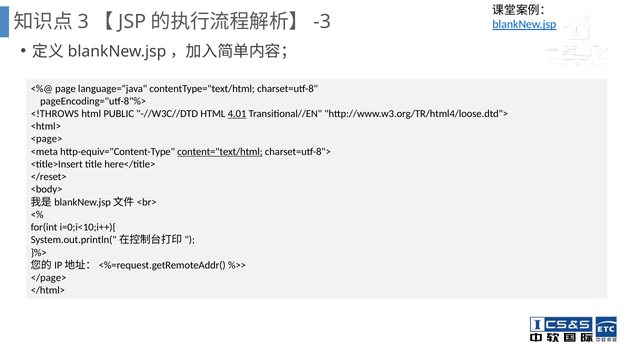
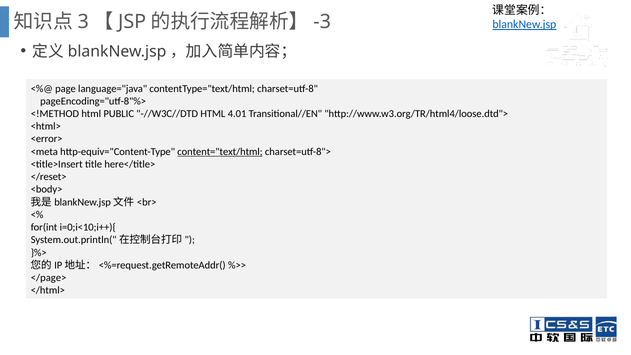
<!THROWS: <!THROWS -> <!METHOD (55, 114)
4.01 underline: present -> none (237, 114)
<page>: <page> -> <error> (47, 139)
